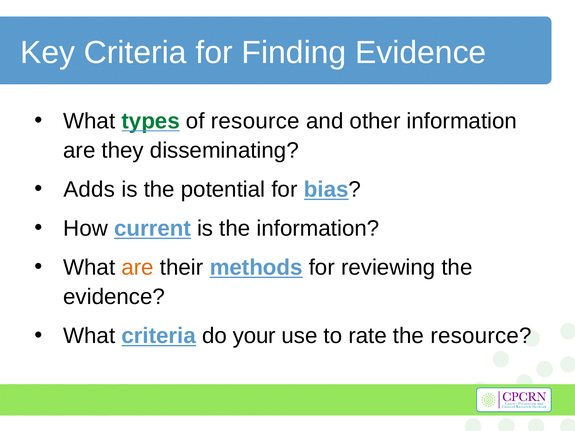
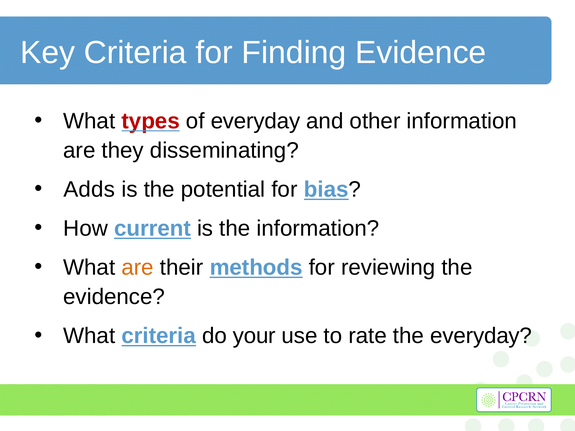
types colour: green -> red (151, 121)
of resource: resource -> everyday (255, 121)
the resource: resource -> everyday (481, 336)
